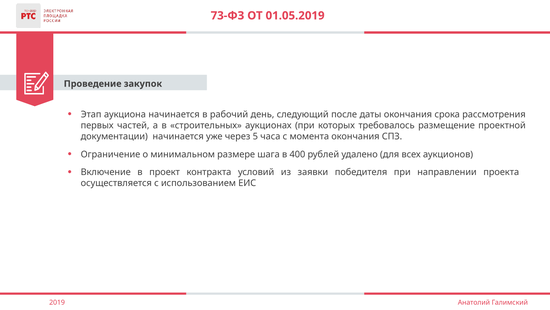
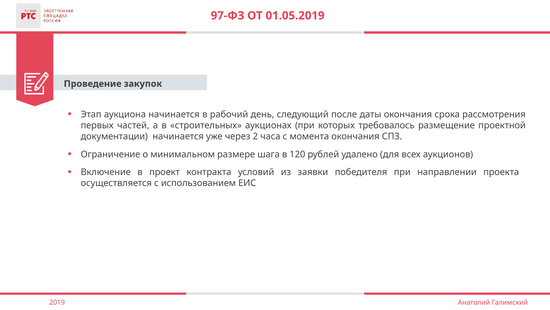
73-ФЗ: 73-ФЗ -> 97-ФЗ (228, 16)
5: 5 -> 2 (255, 136)
400: 400 -> 120 (297, 154)
